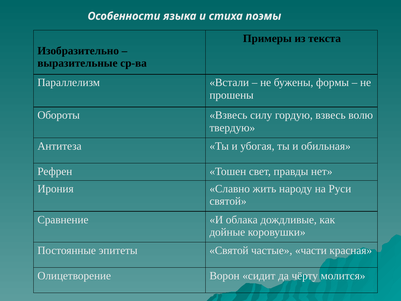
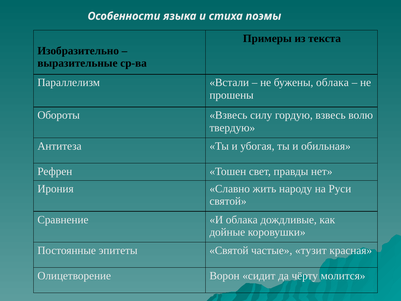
бужены формы: формы -> облака (332, 83)
части: части -> тузит (311, 250)
